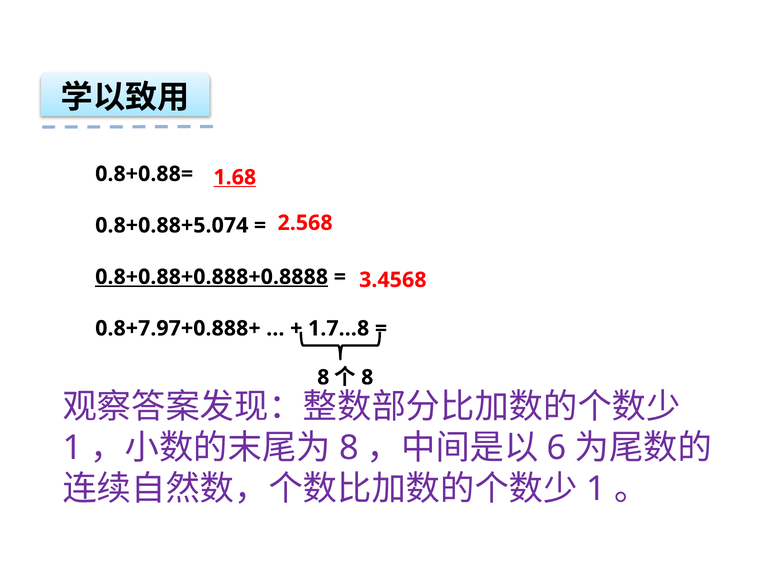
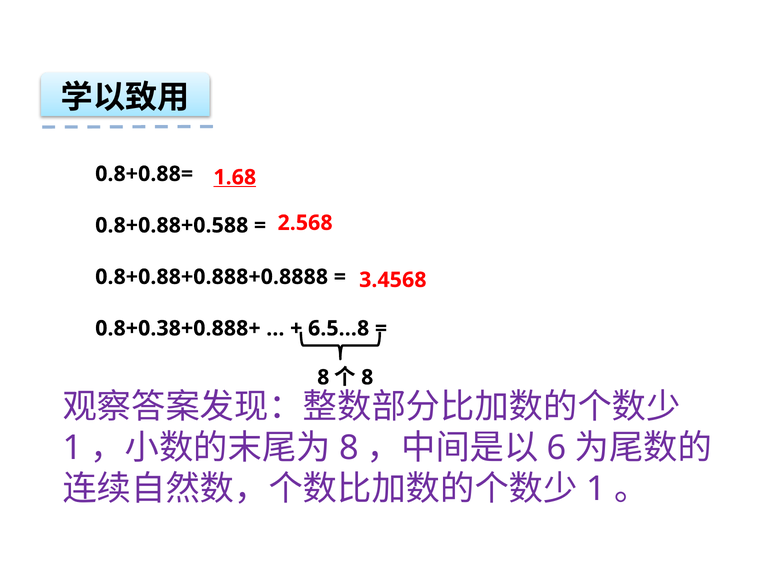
0.8+0.88+5.074: 0.8+0.88+5.074 -> 0.8+0.88+0.588 (172, 225)
0.8+0.88+0.888+0.8888 underline: present -> none (212, 277)
0.8+7.97+0.888+: 0.8+7.97+0.888+ -> 0.8+0.38+0.888+ (178, 328)
1.7…8: 1.7…8 -> 6.5…8 (339, 328)
